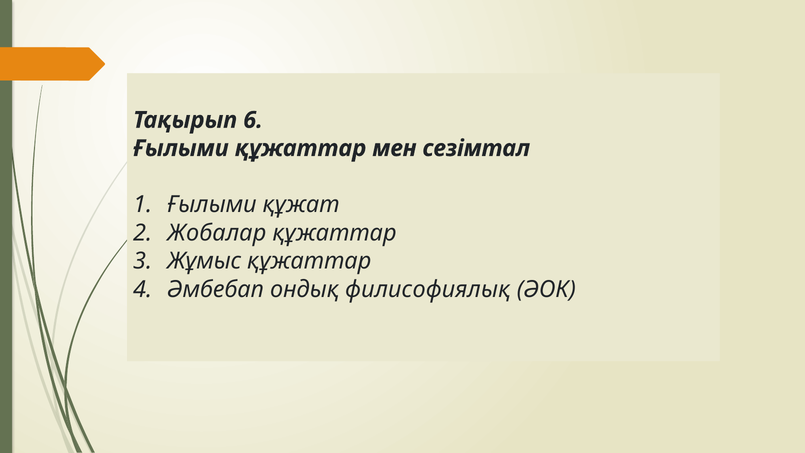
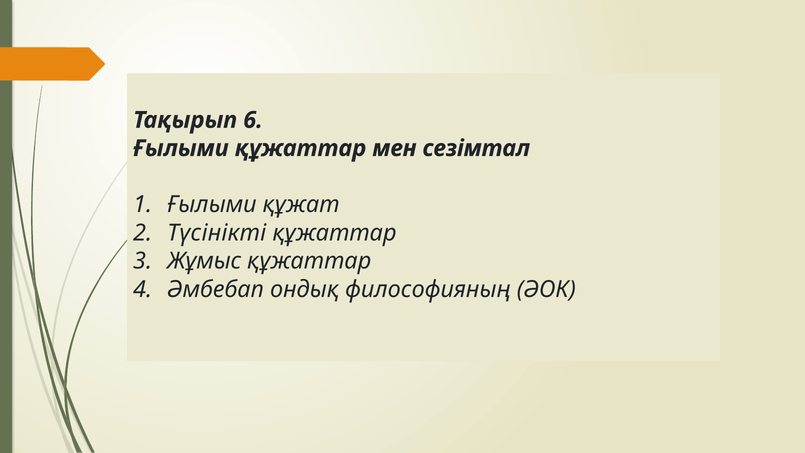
Жобалар: Жобалар -> Түсінікті (217, 233)
филисофиялық: филисофиялық -> философияның (428, 289)
